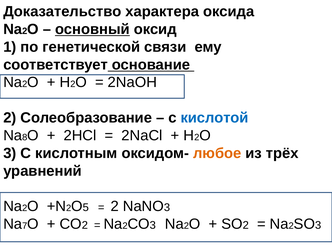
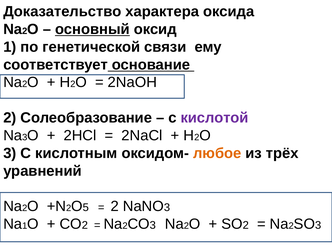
кислотой colour: blue -> purple (215, 118)
8: 8 -> 3 (25, 137)
7: 7 -> 1 (25, 226)
